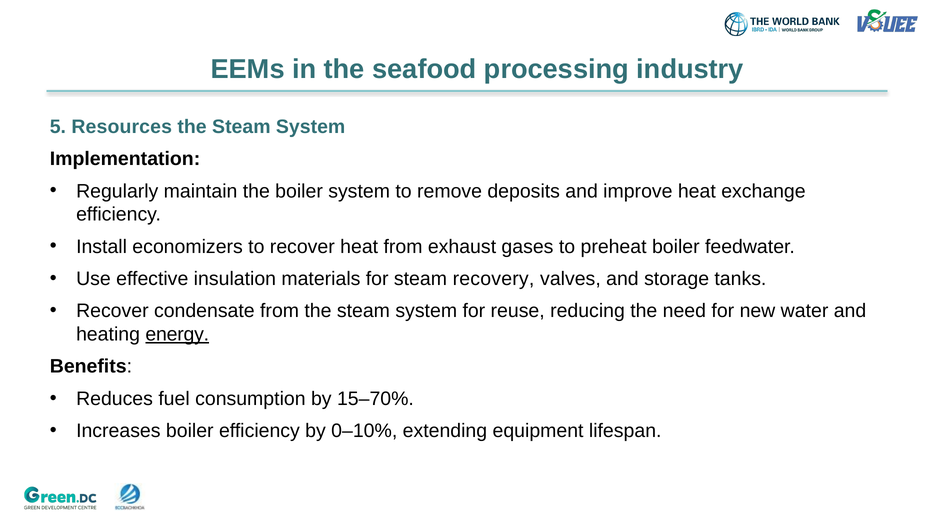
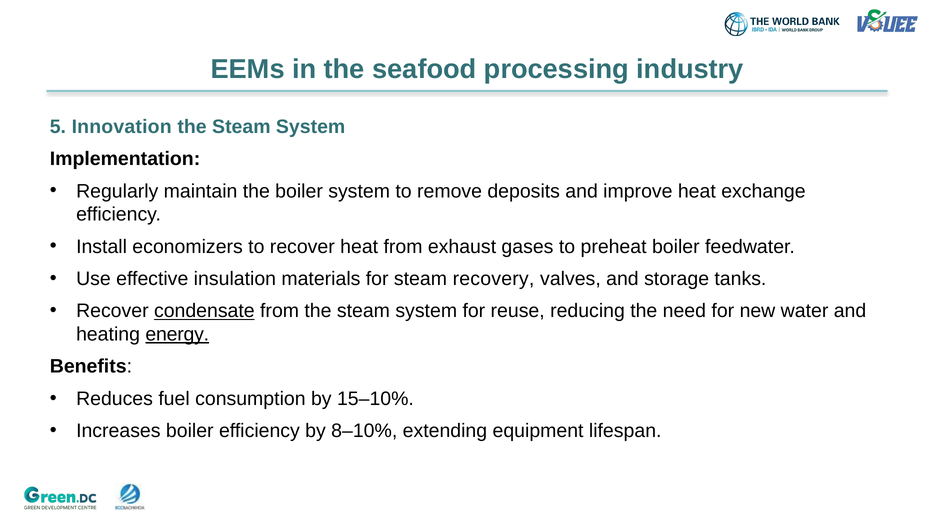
Resources: Resources -> Innovation (122, 127)
condensate underline: none -> present (204, 311)
15–70%: 15–70% -> 15–10% (375, 398)
0–10%: 0–10% -> 8–10% (364, 430)
